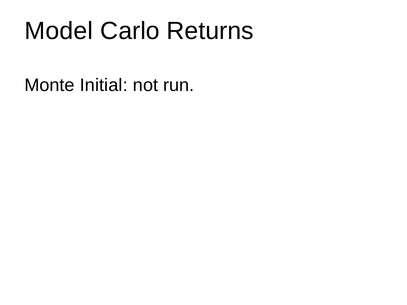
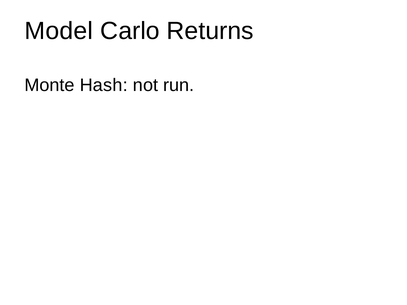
Initial: Initial -> Hash (104, 85)
